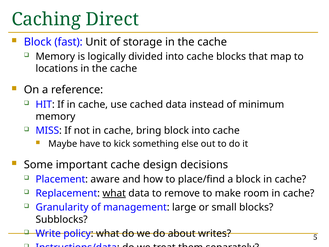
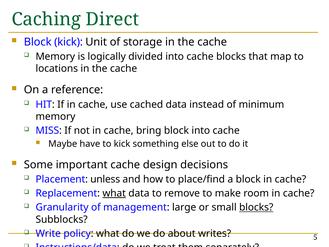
Block fast: fast -> kick (69, 42)
aware: aware -> unless (105, 179)
blocks underline: none -> present (256, 207)
